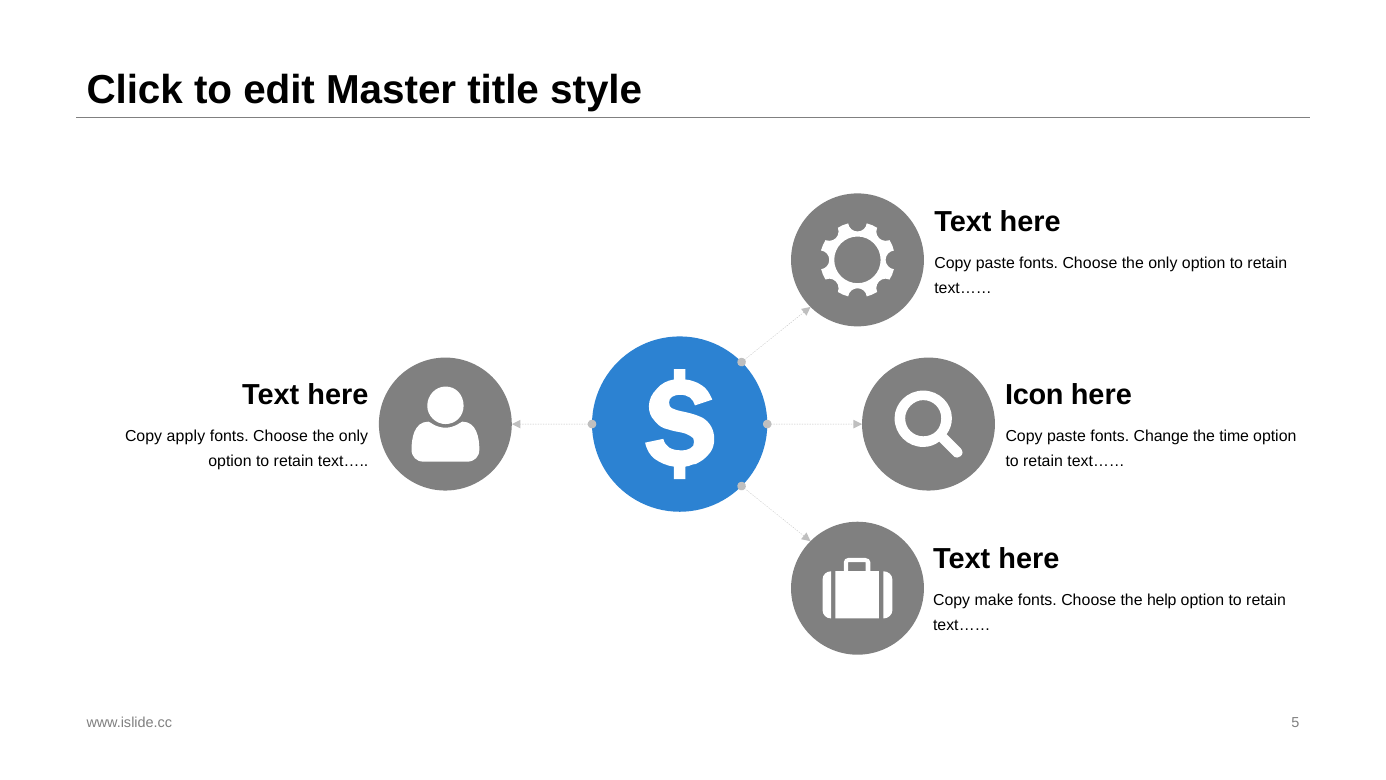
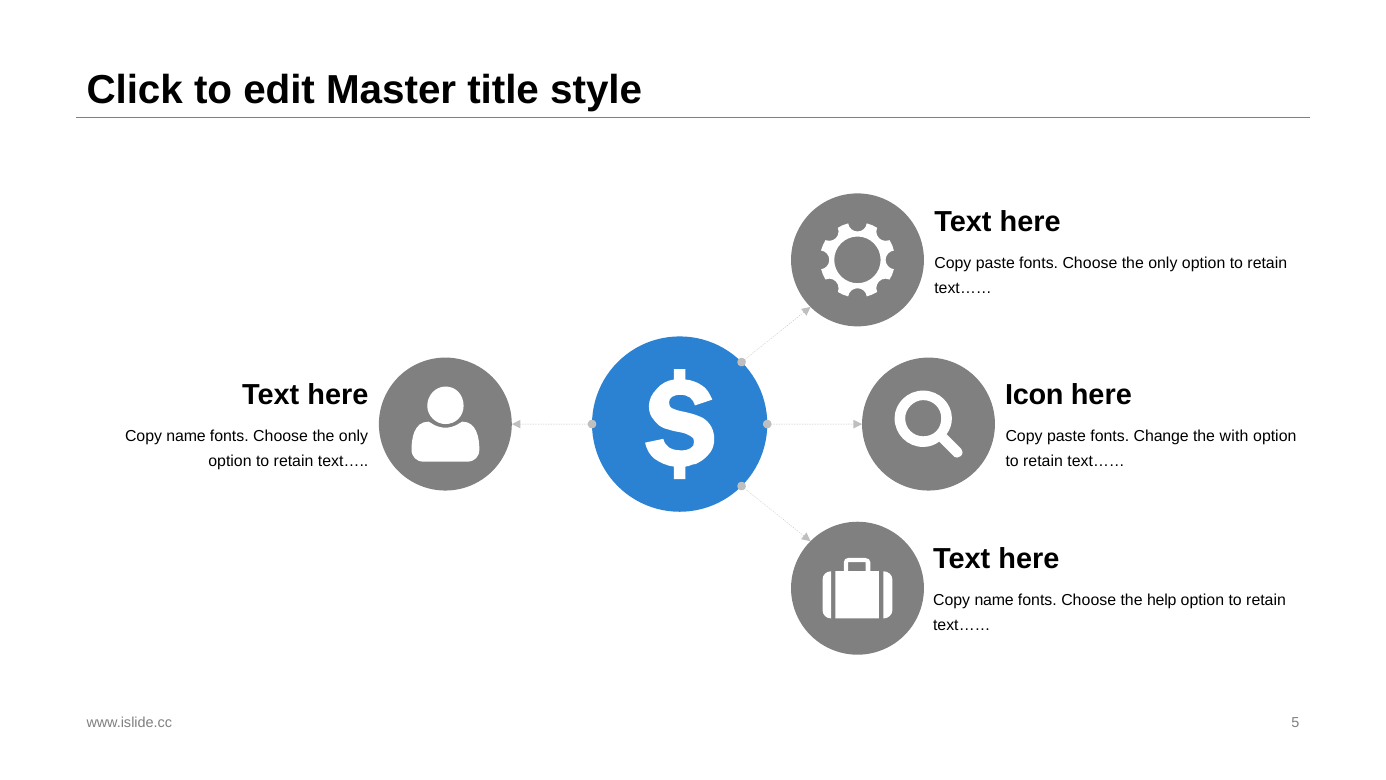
apply: apply -> name (186, 436)
time: time -> with (1234, 436)
make: make -> name (994, 600)
